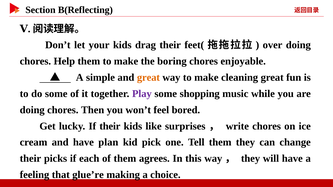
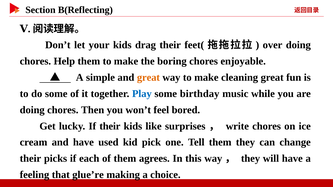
Play colour: purple -> blue (142, 94)
shopping: shopping -> birthday (200, 94)
plan: plan -> used (108, 143)
